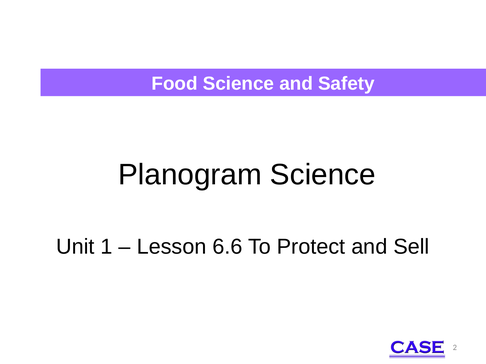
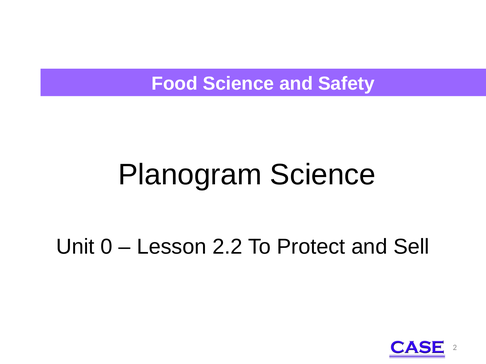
1: 1 -> 0 (107, 247)
6.6: 6.6 -> 2.2 (227, 247)
